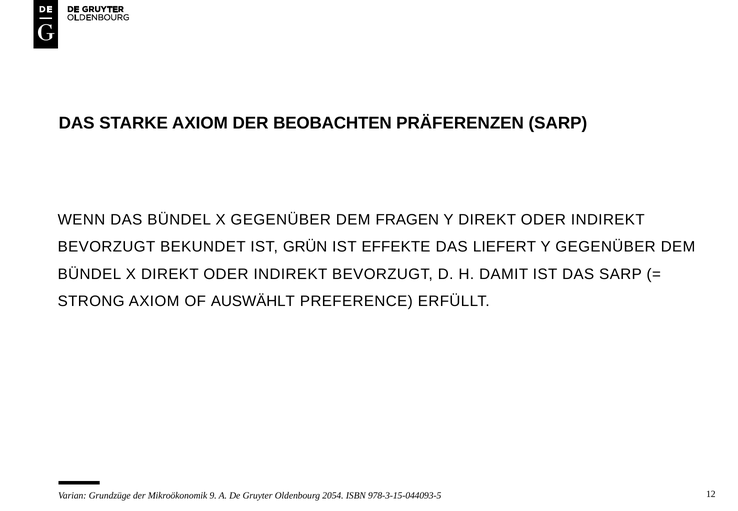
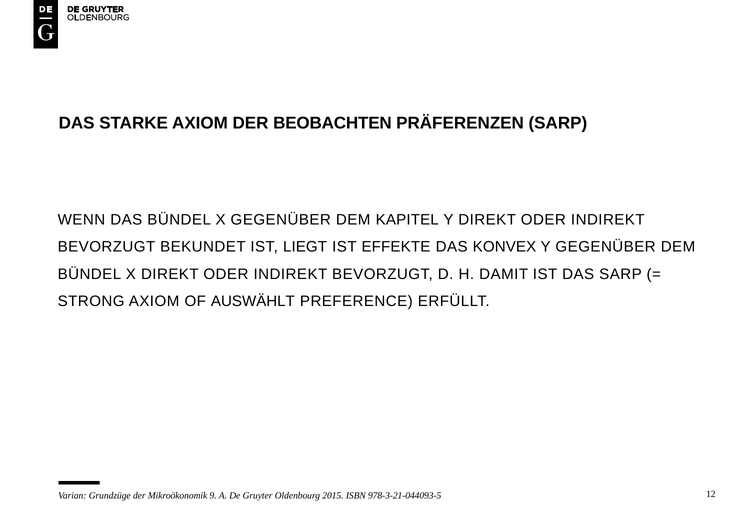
FRAGEN: FRAGEN -> KAPITEL (407, 220)
GRÜN: GRÜN -> LIEGT (305, 247)
LIEFERT: LIEFERT -> KONVEX (504, 247)
2054: 2054 -> 2015 (333, 496)
978-3-15-044093-5: 978-3-15-044093-5 -> 978-3-21-044093-5 (405, 496)
